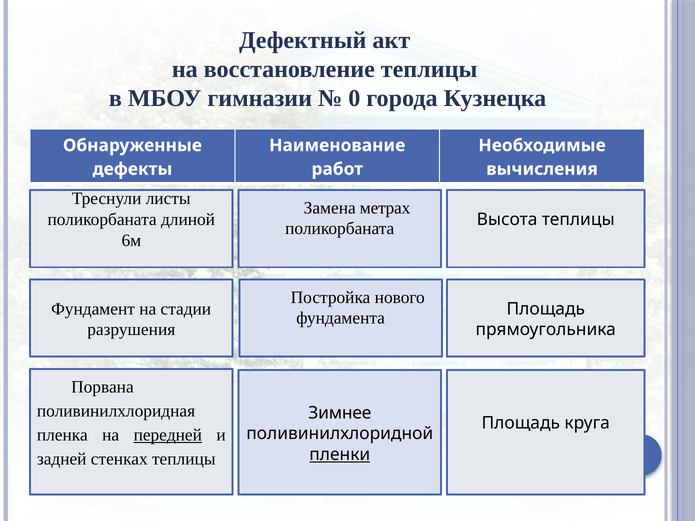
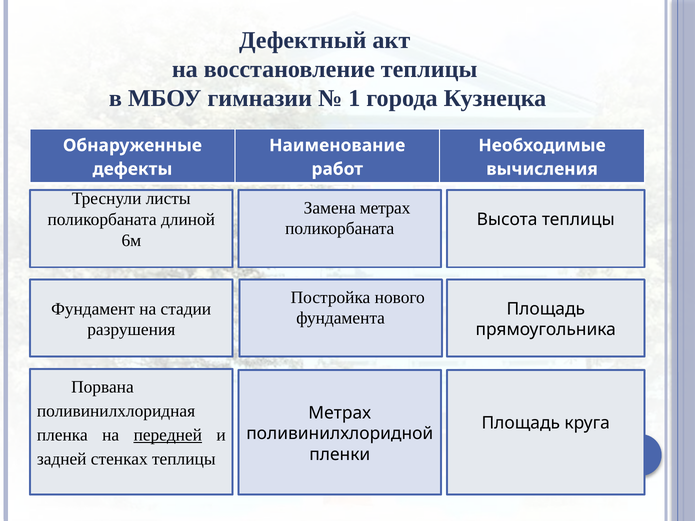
0: 0 -> 1 (354, 98)
Зимнее: Зимнее -> Метрах (340, 413)
пленки underline: present -> none (340, 455)
